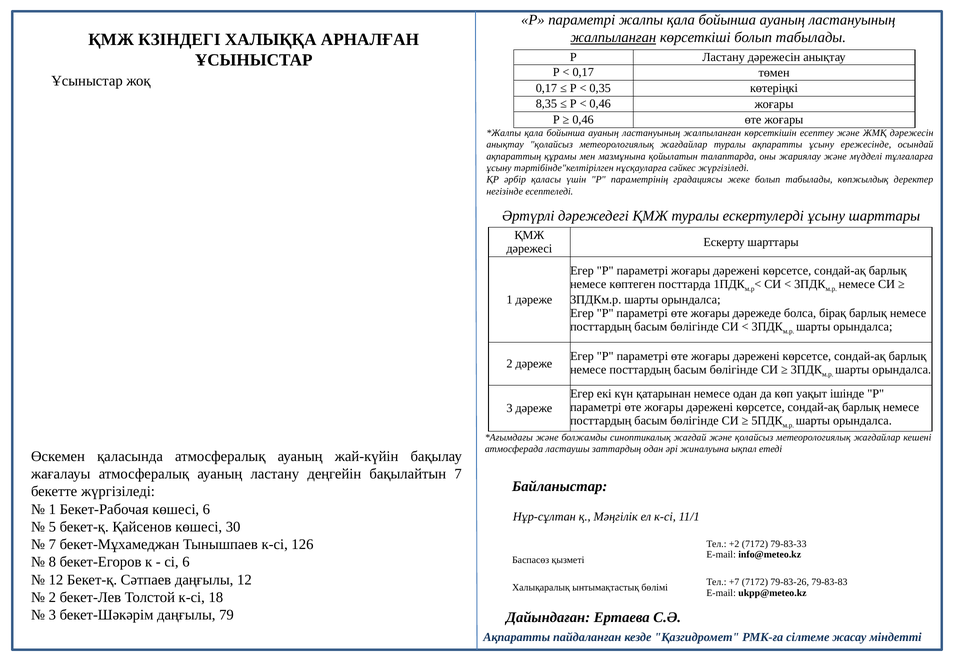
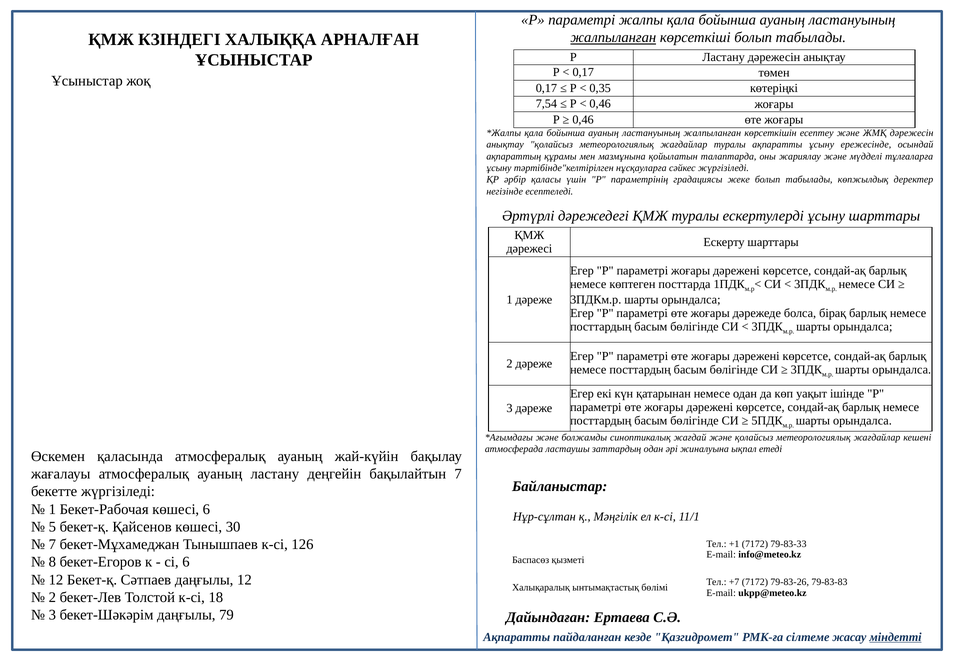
8,35: 8,35 -> 7,54 (546, 104)
+2: +2 -> +1 (734, 543)
міндетті underline: none -> present (896, 637)
